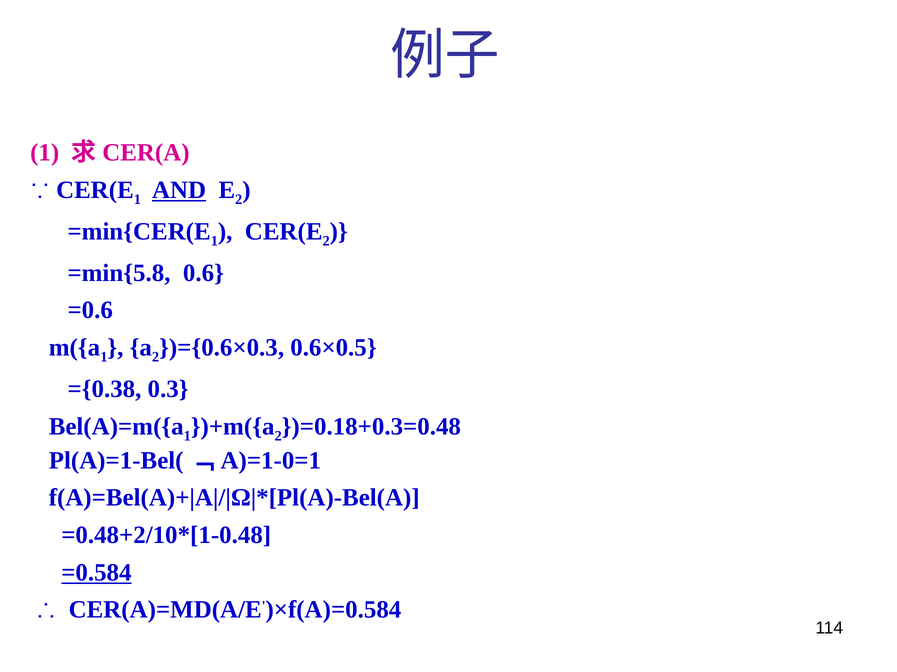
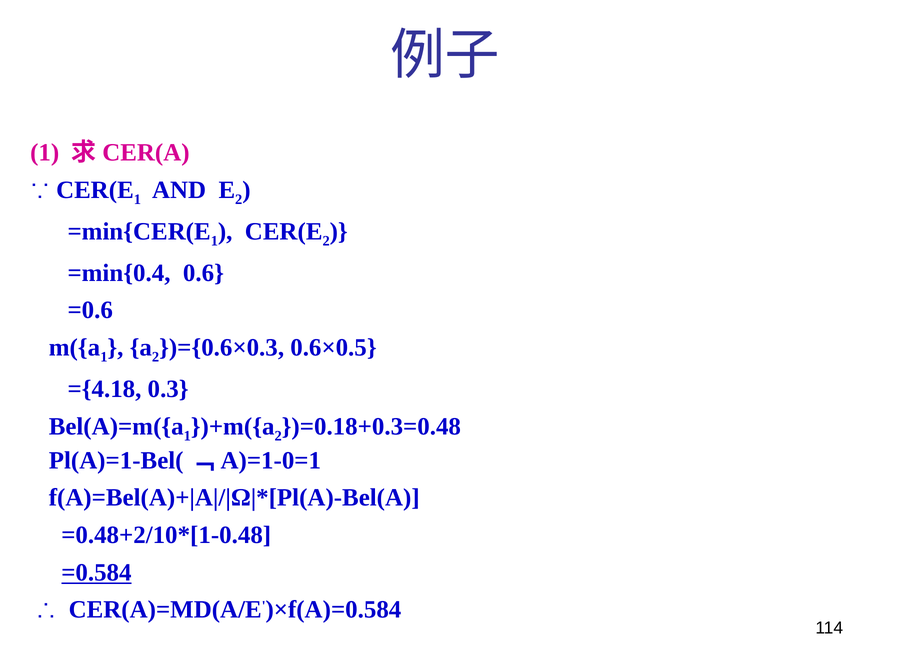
AND underline: present -> none (179, 190)
=min{5.8: =min{5.8 -> =min{0.4 (119, 273)
={0.38: ={0.38 -> ={4.18 (104, 389)
